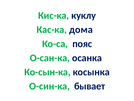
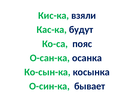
куклу: куклу -> взяли (84, 15)
дома: дома -> будут (81, 30)
